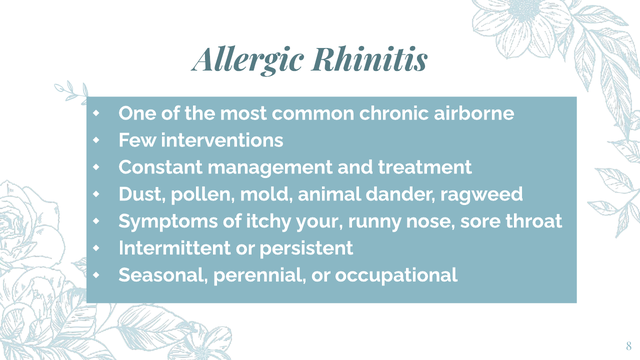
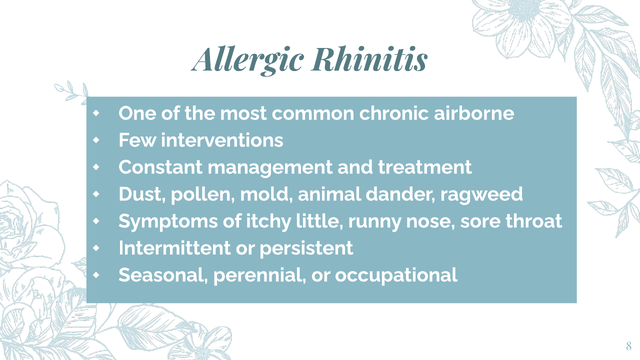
your: your -> little (320, 221)
